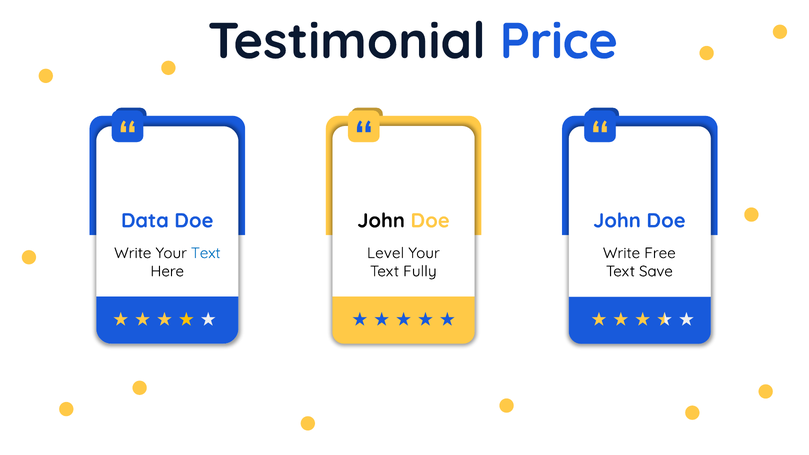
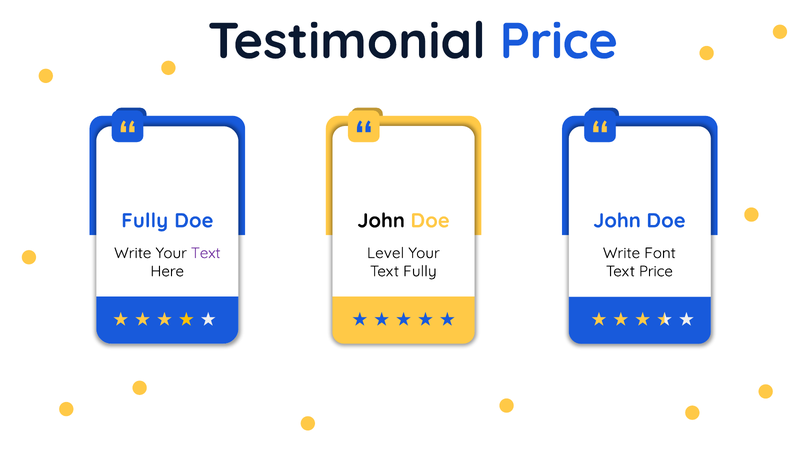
Data: Data -> Fully (145, 221)
Text colour: blue -> purple (206, 253)
Free: Free -> Font (660, 253)
Text Save: Save -> Price (656, 271)
